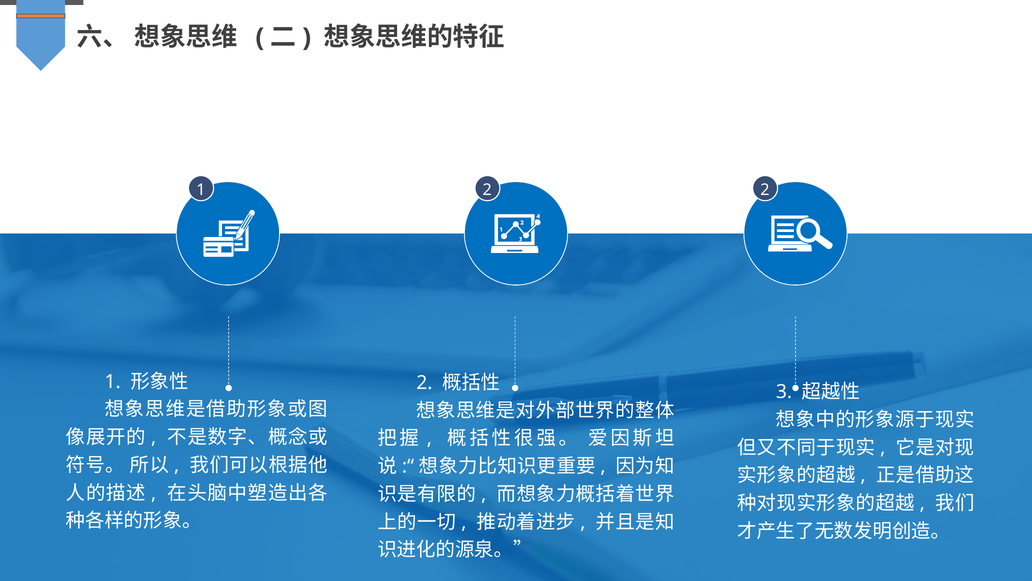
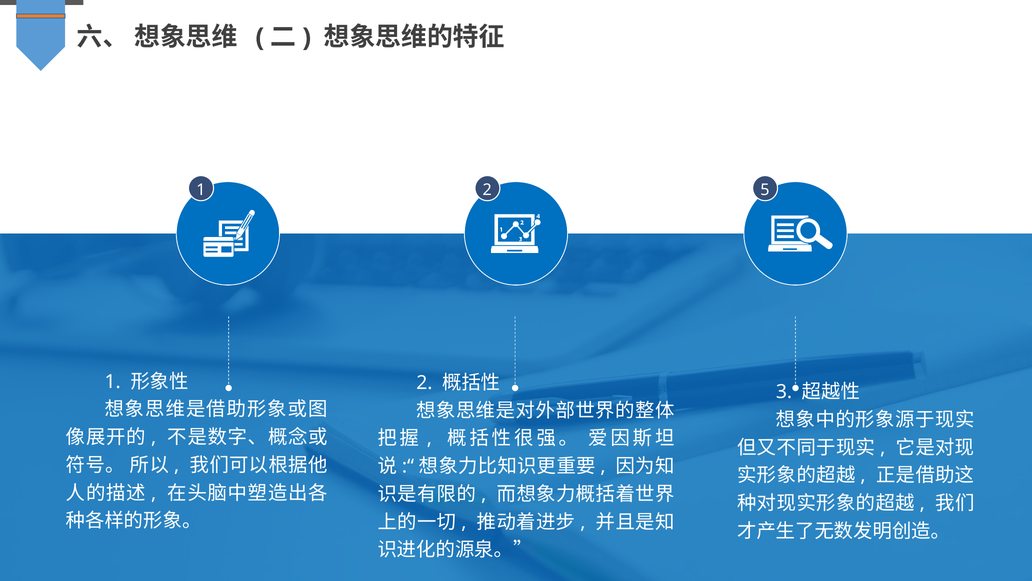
2 2: 2 -> 5 (765, 190)
